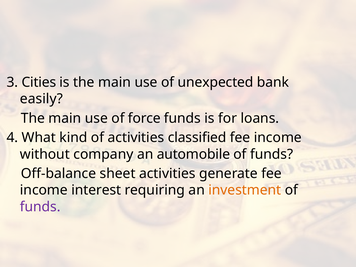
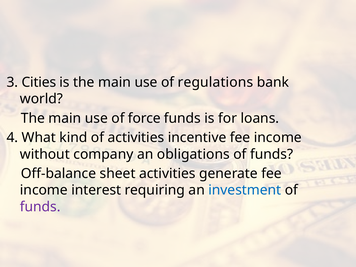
unexpected: unexpected -> regulations (215, 82)
easily: easily -> world (41, 99)
classified: classified -> incentive (197, 138)
automobile: automobile -> obligations (193, 154)
investment colour: orange -> blue (245, 190)
